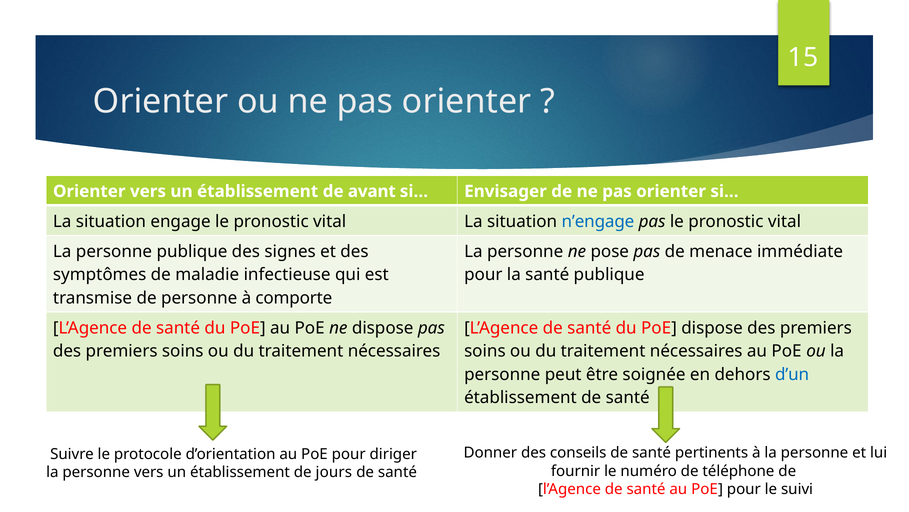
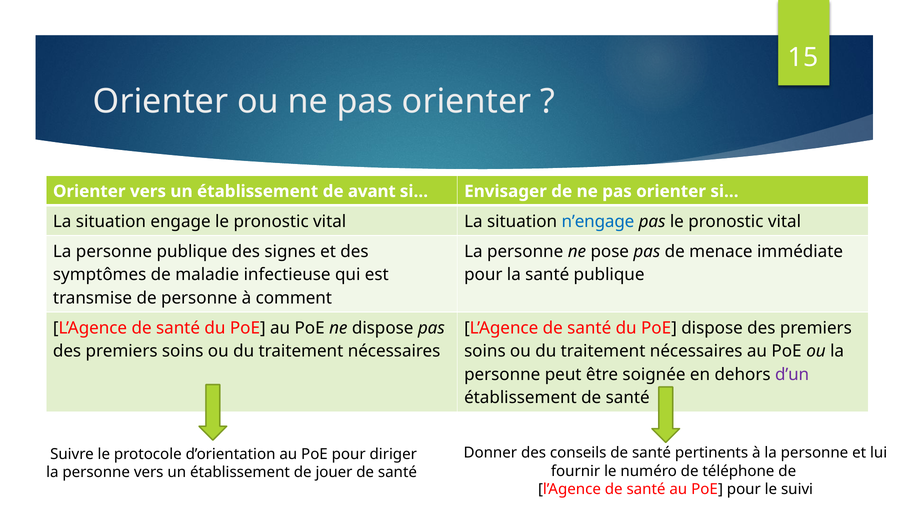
comporte: comporte -> comment (294, 298)
d’un colour: blue -> purple (792, 374)
jours: jours -> jouer (334, 472)
